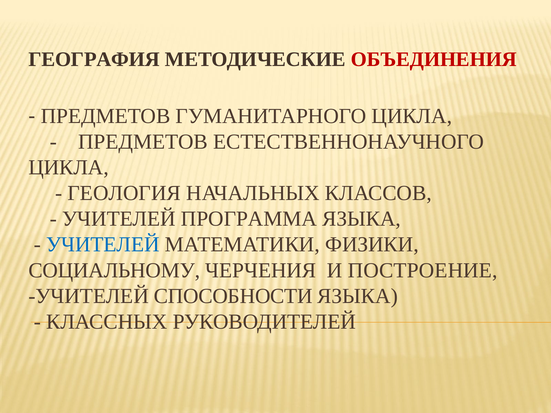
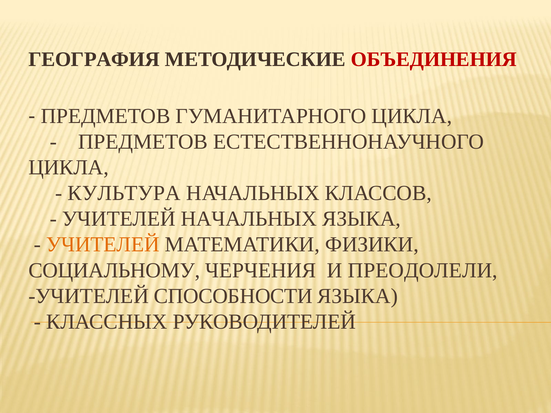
ГЕОЛОГИЯ: ГЕОЛОГИЯ -> КУЛЬТУРА (124, 193)
УЧИТЕЛЕЙ ПРОГРАММА: ПРОГРАММА -> НАЧАЛЬНЫХ (249, 219)
УЧИТЕЛЕЙ colour: blue -> orange (103, 245)
ПОСТРОЕНИЕ: ПОСТРОЕНИЕ -> ПРЕОДОЛЕЛИ (423, 270)
